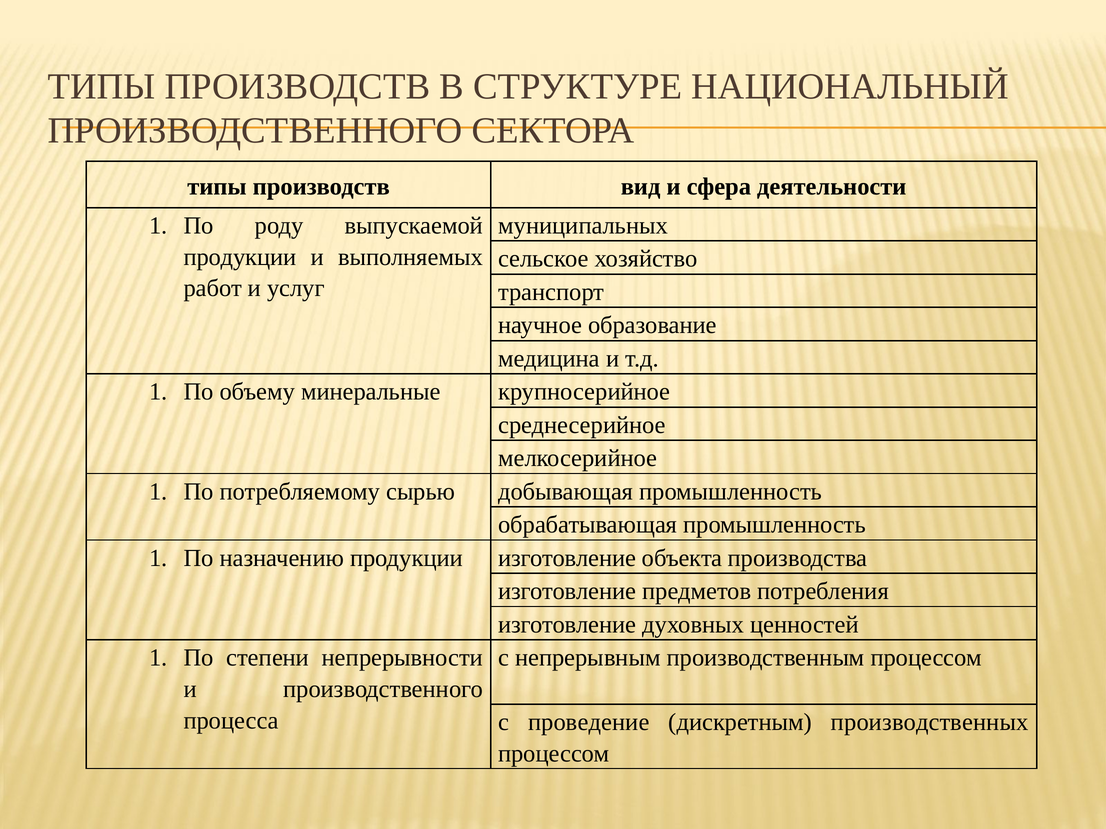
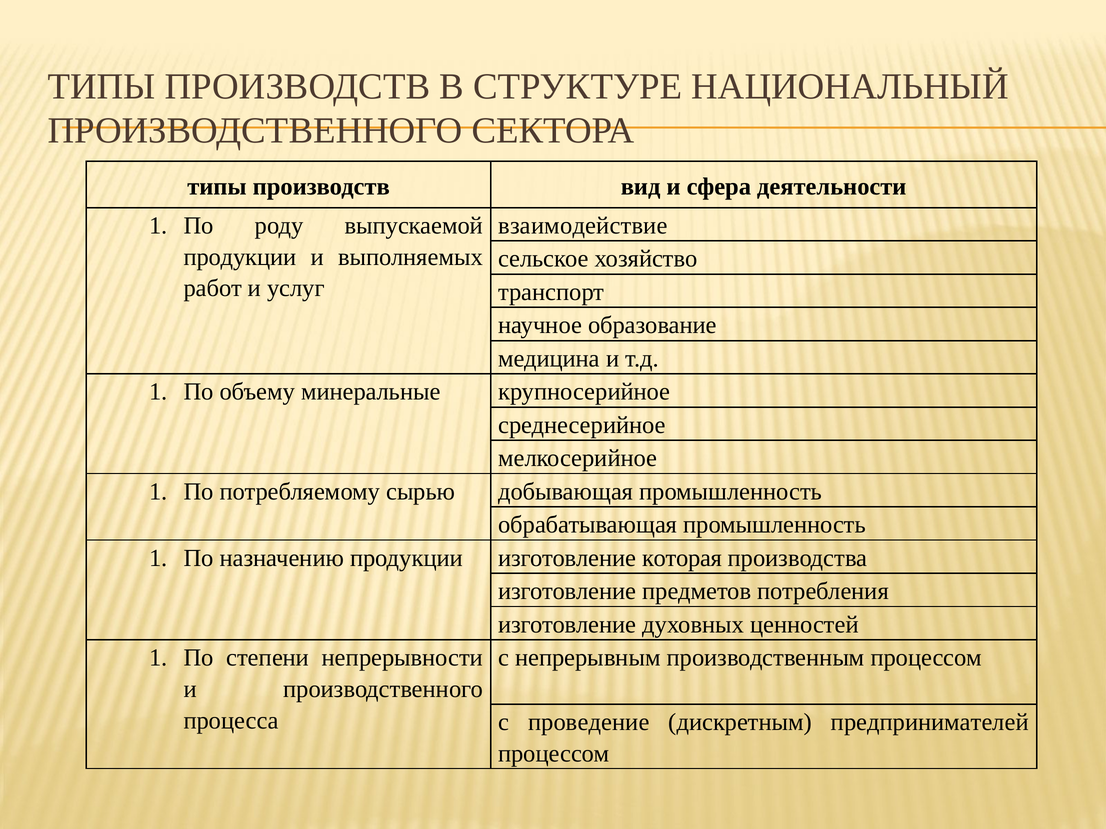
муниципальных: муниципальных -> взаимодействие (583, 226)
объекта: объекта -> которая (682, 558)
производственных: производственных -> предпринимателей (930, 723)
